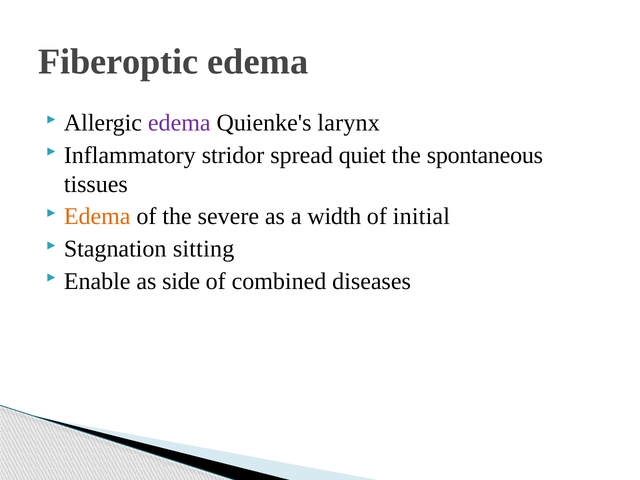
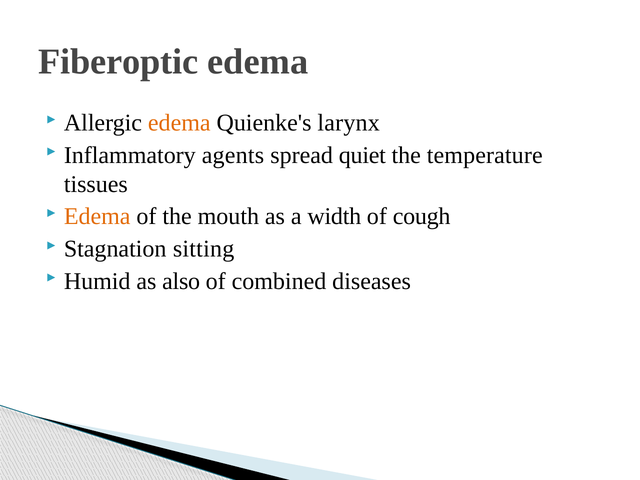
edema colour: purple -> orange (179, 123)
stridor: stridor -> agents (233, 155)
spontaneous: spontaneous -> temperature (485, 155)
severe: severe -> mouth (228, 217)
initial: initial -> cough (422, 217)
Enable: Enable -> Humid (97, 281)
side: side -> also (181, 281)
